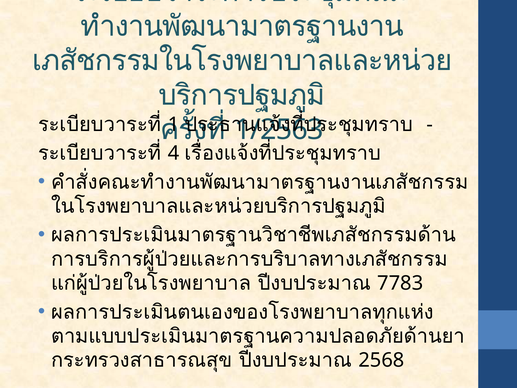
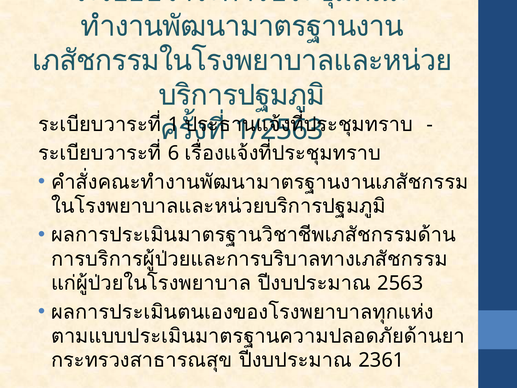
4: 4 -> 6 (174, 153)
7783: 7783 -> 2563 (400, 283)
2568: 2568 -> 2361 (381, 360)
